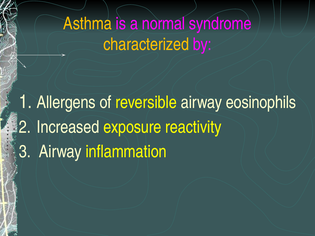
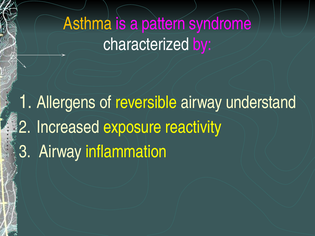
normal: normal -> pattern (164, 24)
characterized colour: yellow -> white (146, 45)
eosinophils: eosinophils -> understand (261, 102)
